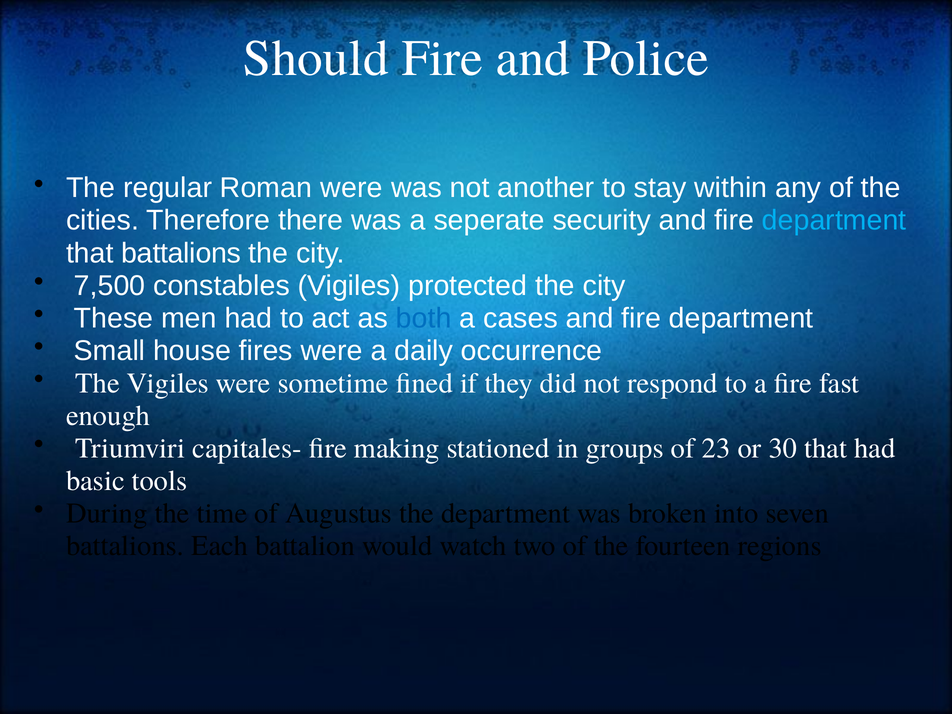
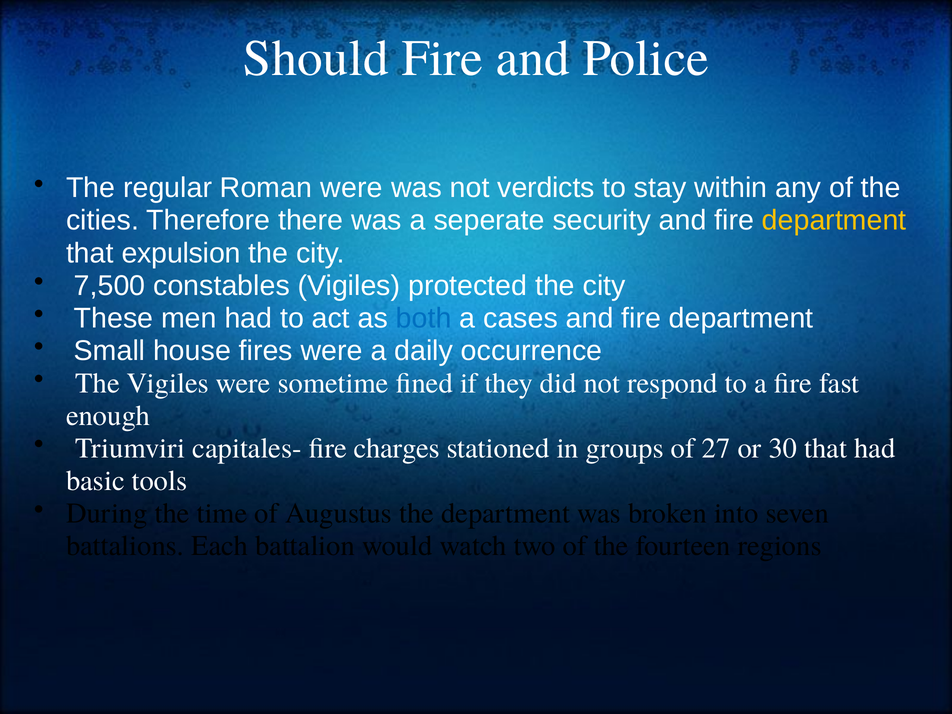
another: another -> verdicts (546, 188)
department colour: light blue -> yellow (834, 221)
that battalions: battalions -> expulsion (181, 253)
making: making -> charges (397, 448)
23: 23 -> 27 (716, 448)
